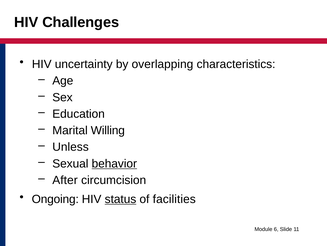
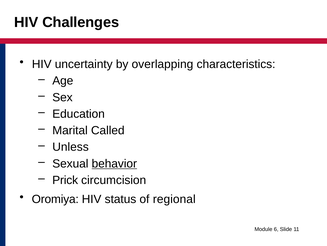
Willing: Willing -> Called (108, 130)
After: After -> Prick (65, 180)
Ongoing: Ongoing -> Oromiya (55, 199)
status underline: present -> none (120, 199)
facilities: facilities -> regional (174, 199)
